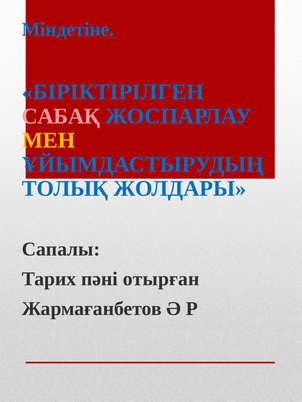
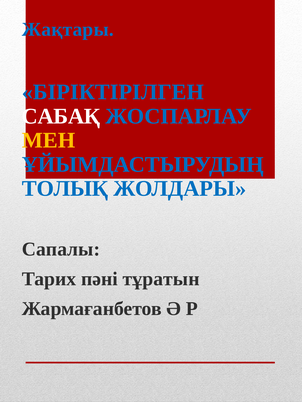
Міндетіне: Міндетіне -> Жақтары (68, 29)
САБАҚ colour: pink -> white (61, 116)
отырған: отырған -> тұратын (161, 279)
